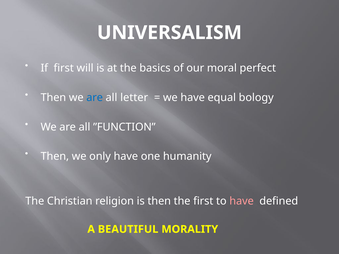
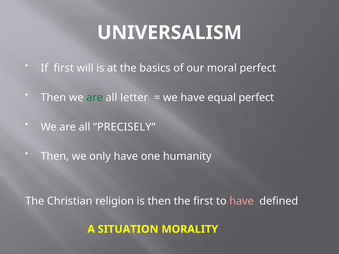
are colour: blue -> green (95, 98)
equal bology: bology -> perfect (256, 98)
”FUNCTION: ”FUNCTION -> ”PRECISELY (124, 127)
BEAUTIFUL: BEAUTIFUL -> SITUATION (128, 229)
